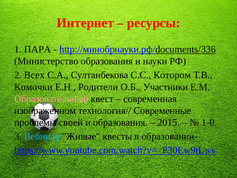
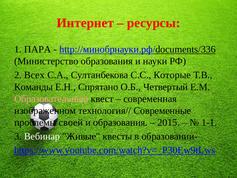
Котором: Котором -> Которые (172, 75)
Комочки: Комочки -> Команды (34, 87)
Родители: Родители -> Спрятано (98, 87)
Участники: Участники -> Четвертый (166, 87)
1-0: 1-0 -> 1-1 (209, 122)
Вебинар colour: light blue -> white (42, 136)
